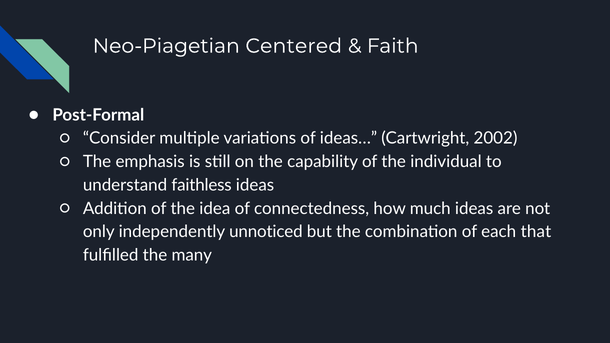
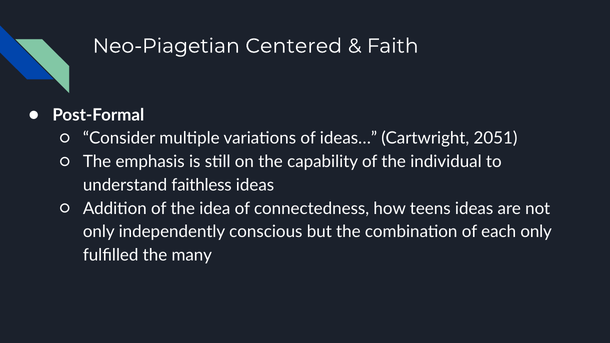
2002: 2002 -> 2051 (495, 138)
much: much -> teens (430, 209)
unnoticed: unnoticed -> conscious (266, 232)
each that: that -> only (536, 232)
